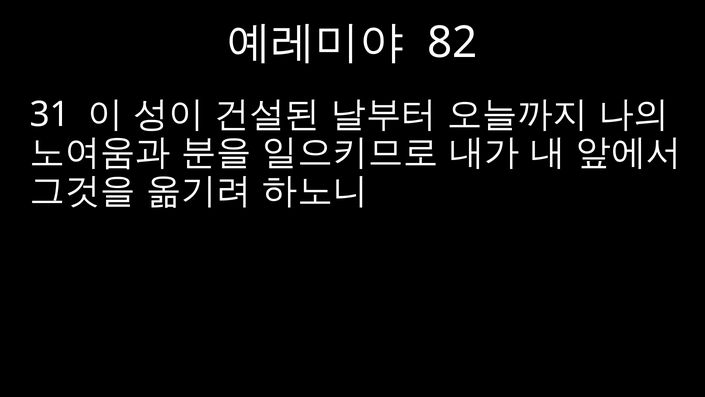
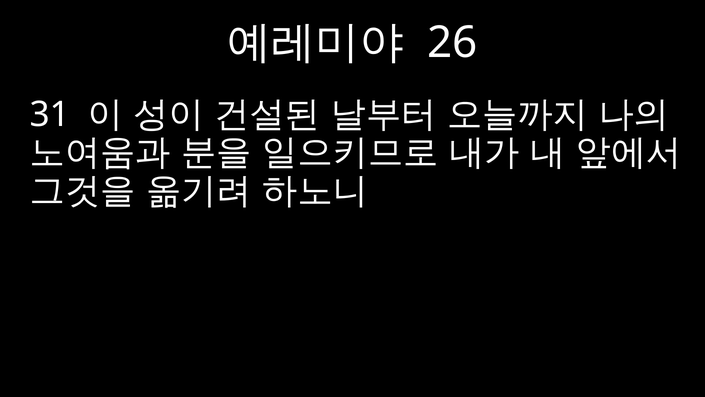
82: 82 -> 26 (452, 42)
